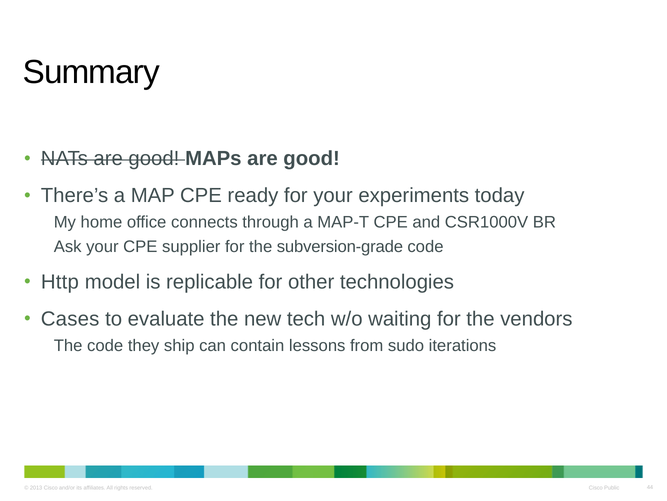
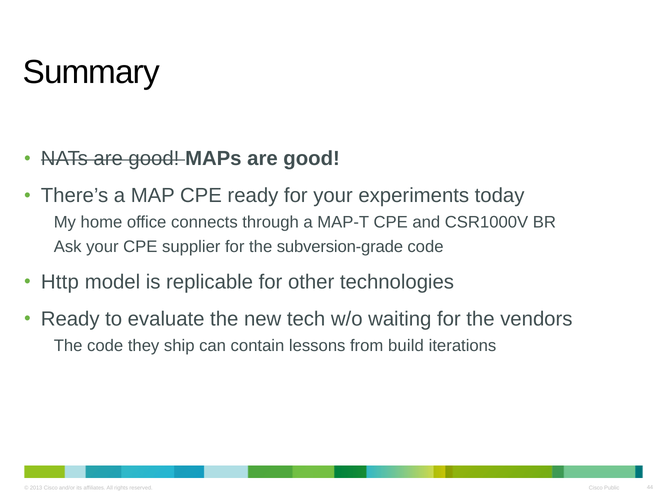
Cases: Cases -> Ready (70, 318)
sudo: sudo -> build (406, 345)
